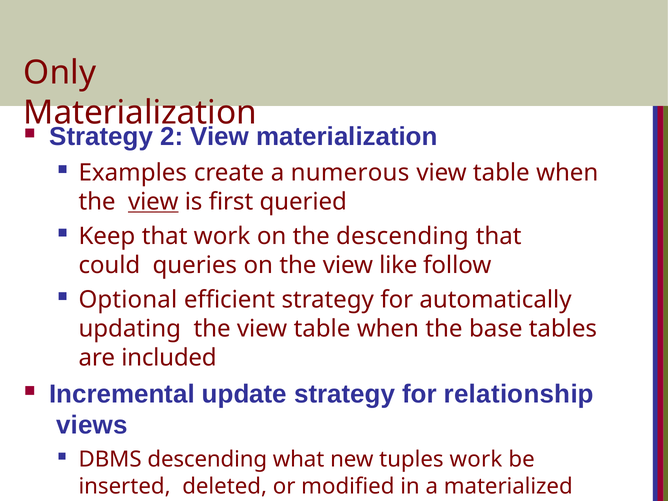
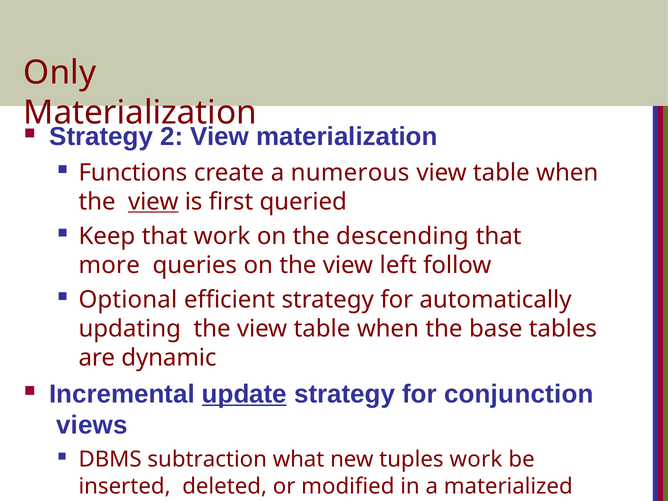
Examples: Examples -> Functions (133, 173)
could: could -> more (109, 265)
like: like -> left (398, 265)
included: included -> dynamic (169, 358)
update underline: none -> present (244, 394)
relationship: relationship -> conjunction (519, 394)
DBMS descending: descending -> subtraction (207, 460)
